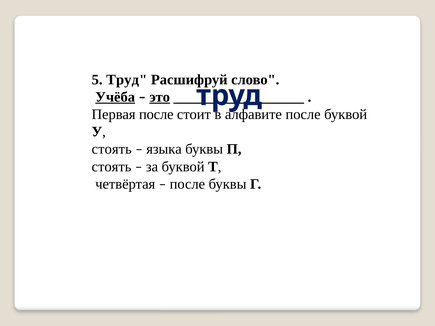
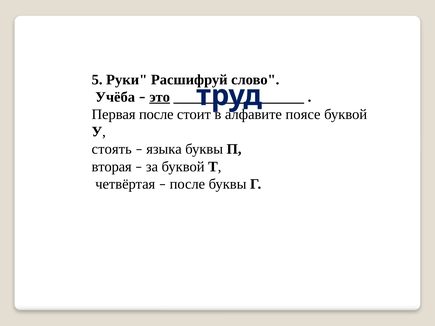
5 Труд: Труд -> Руки (127, 80)
Учёба underline: present -> none (115, 97)
после: после -> поясе (303, 114)
стоять: стоять -> вторая (112, 167)
